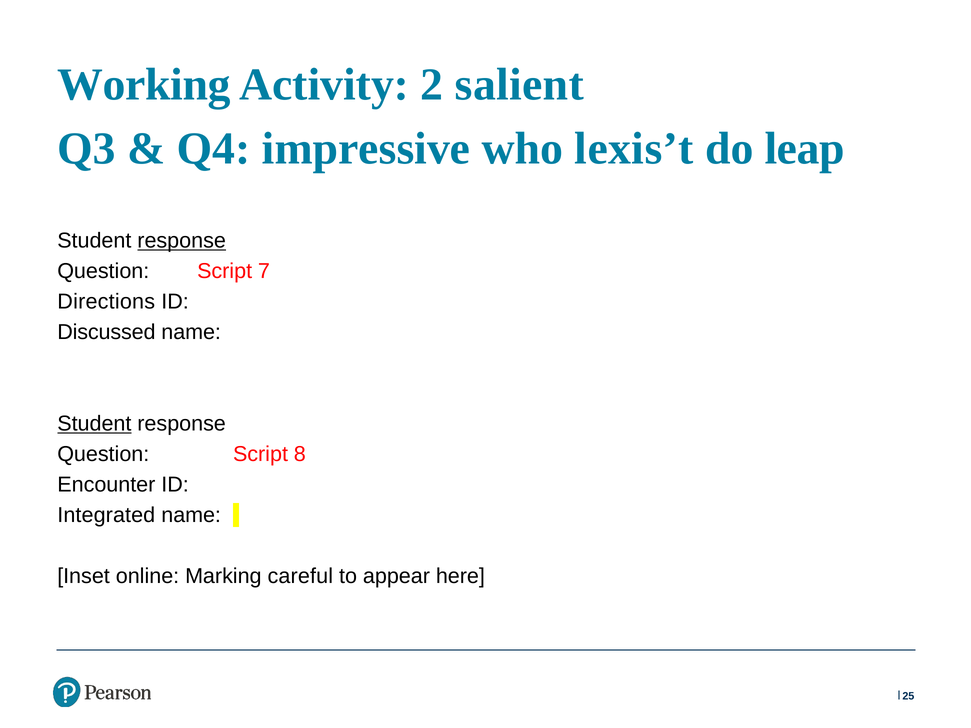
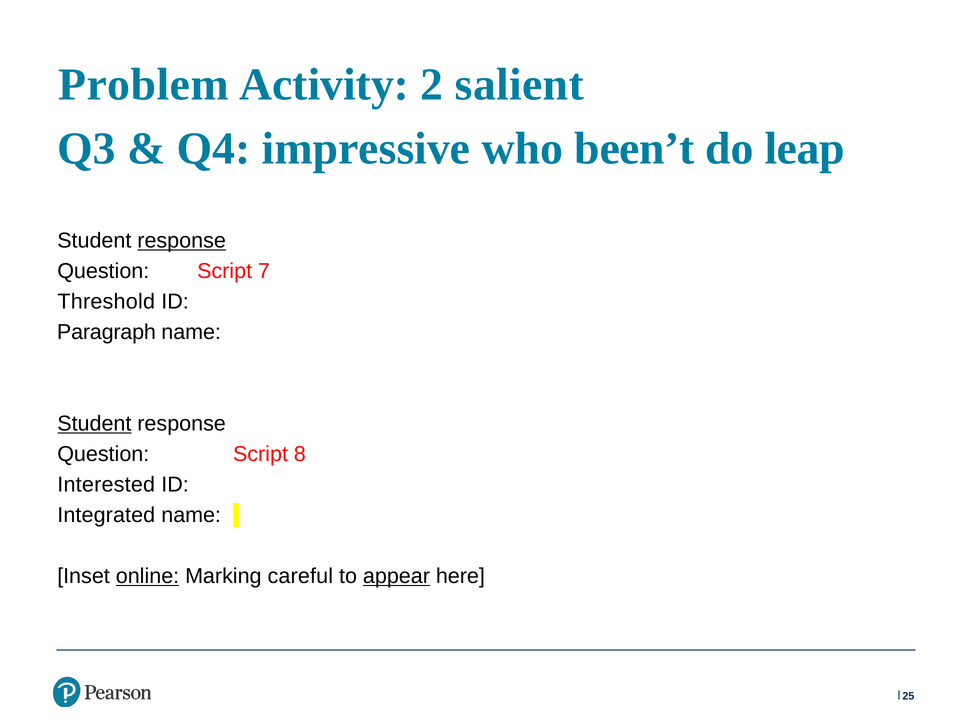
Working: Working -> Problem (144, 84)
lexis’t: lexis’t -> been’t (634, 149)
Directions: Directions -> Threshold (106, 302)
Discussed: Discussed -> Paragraph (106, 332)
Encounter: Encounter -> Interested (106, 485)
online underline: none -> present (147, 576)
appear underline: none -> present (396, 576)
